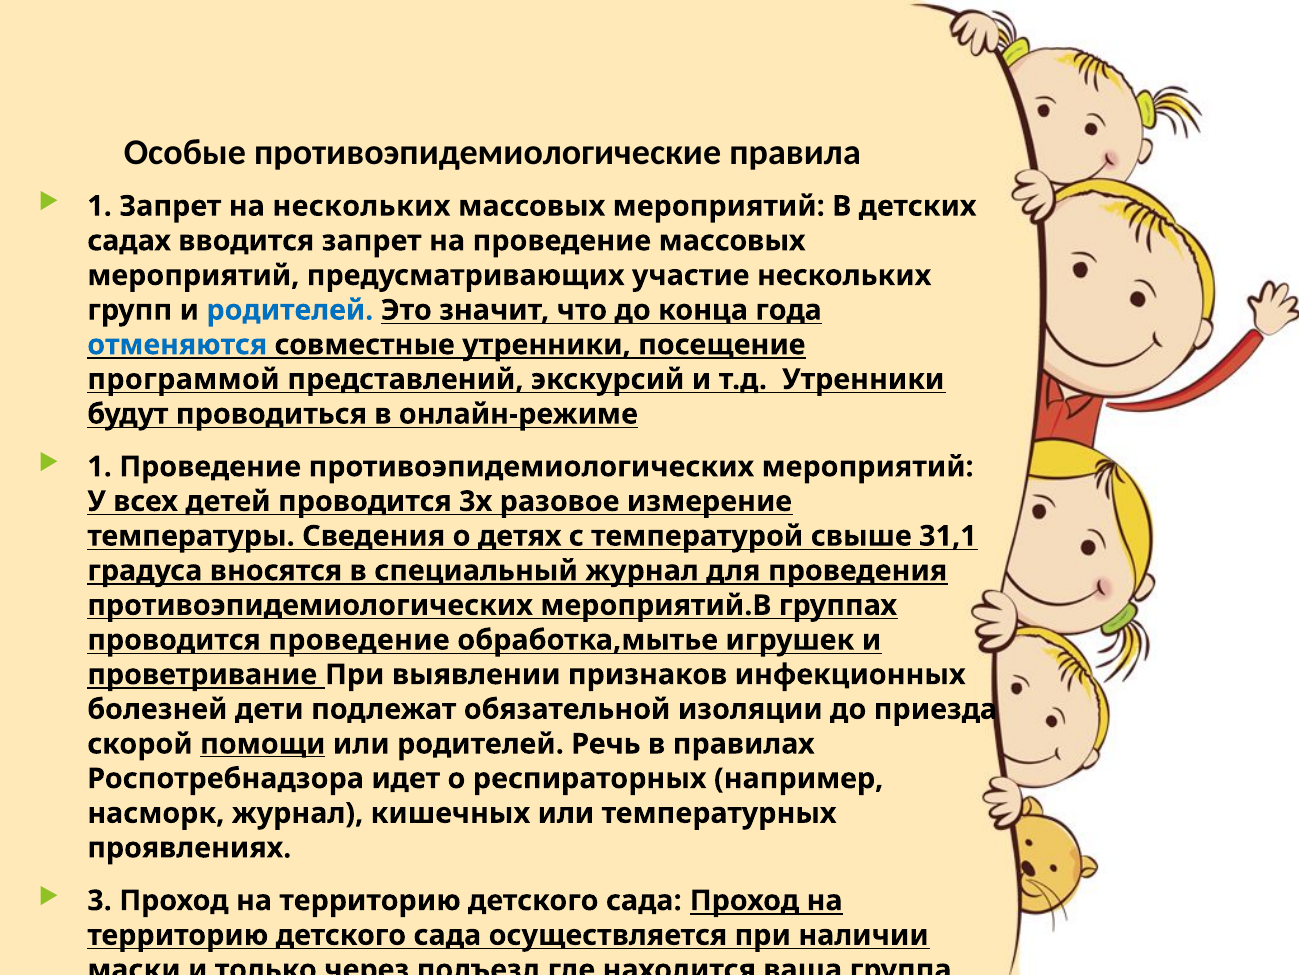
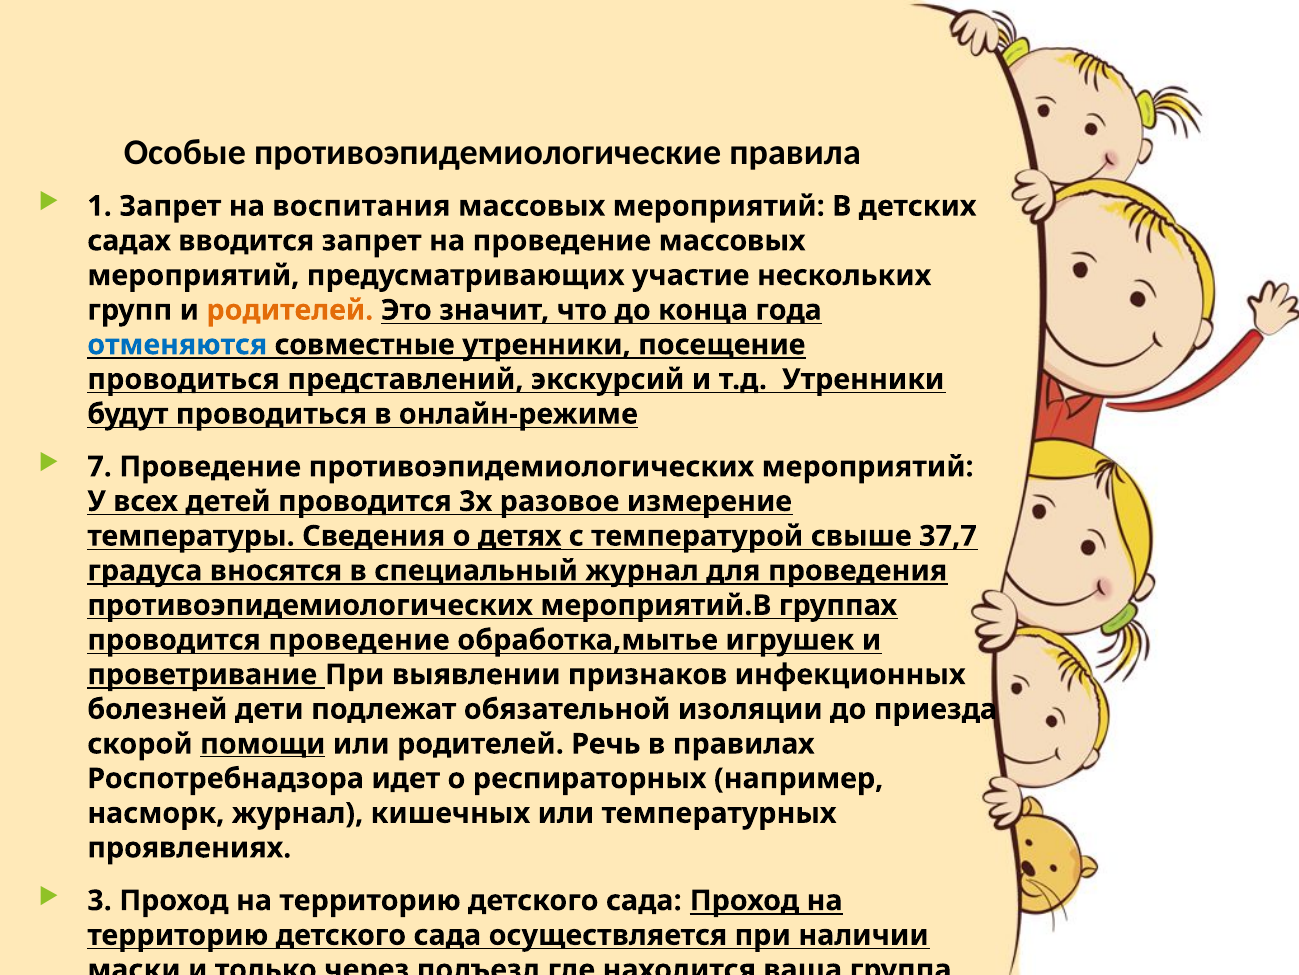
на нескольких: нескольких -> воспитания (361, 206)
родителей colour: blue -> orange (290, 310)
программой: программой -> проводиться (184, 379)
1: 1 -> 7 (100, 466)
детях underline: none -> present (520, 536)
31,1: 31,1 -> 37,7 (948, 536)
